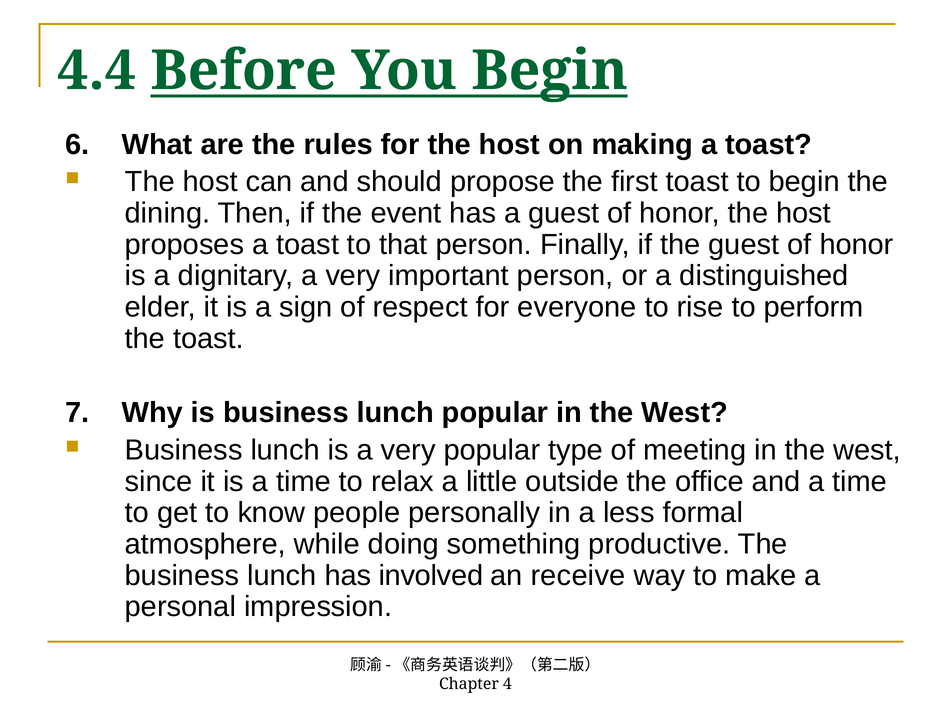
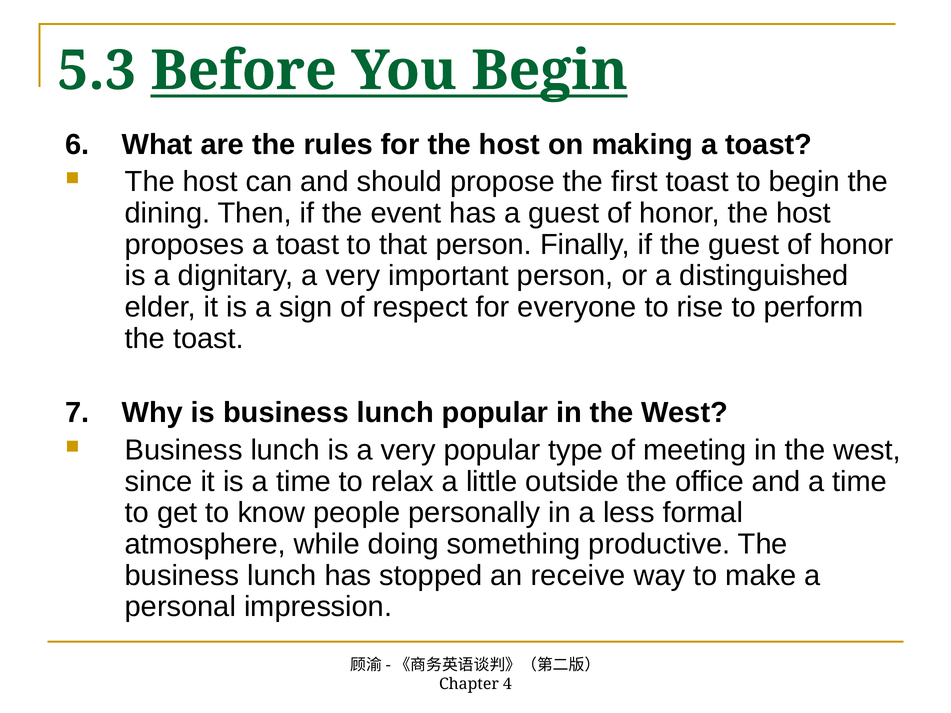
4.4: 4.4 -> 5.3 (97, 71)
involved: involved -> stopped (431, 576)
